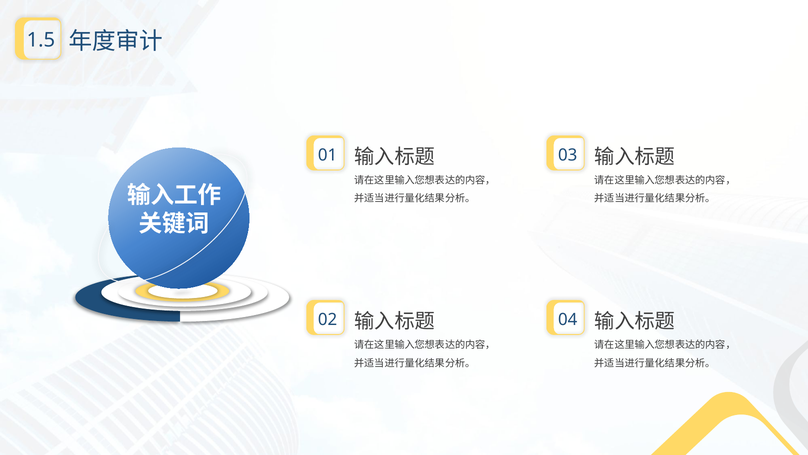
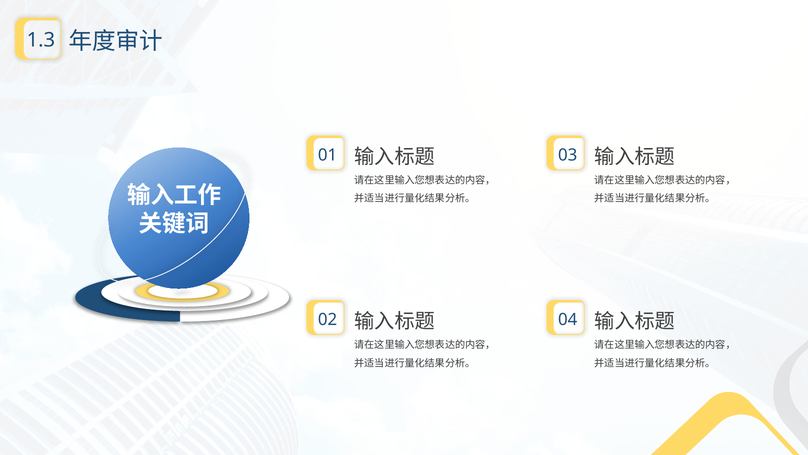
1.5: 1.5 -> 1.3 (41, 40)
